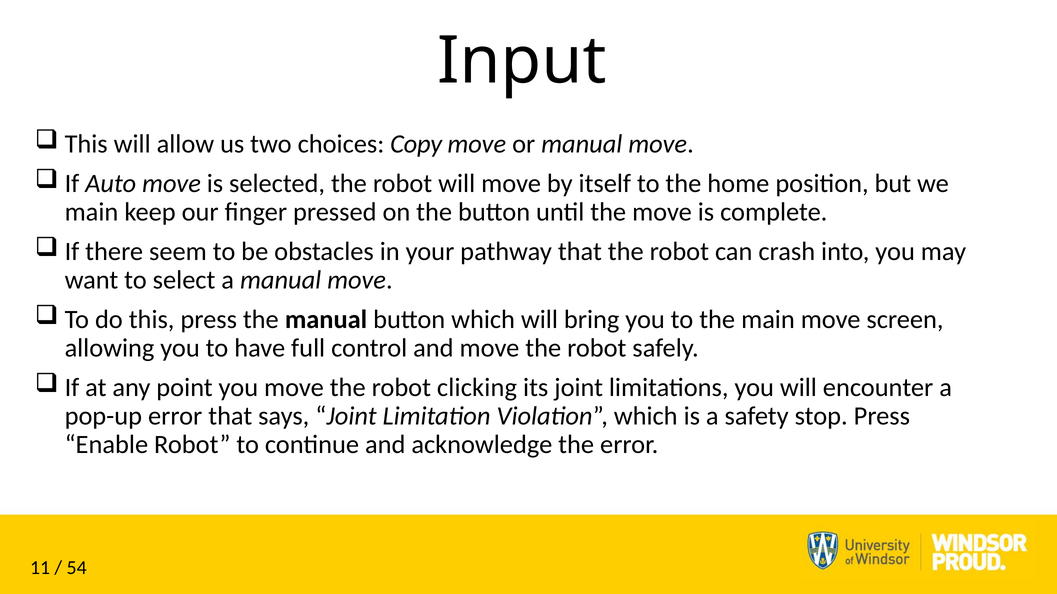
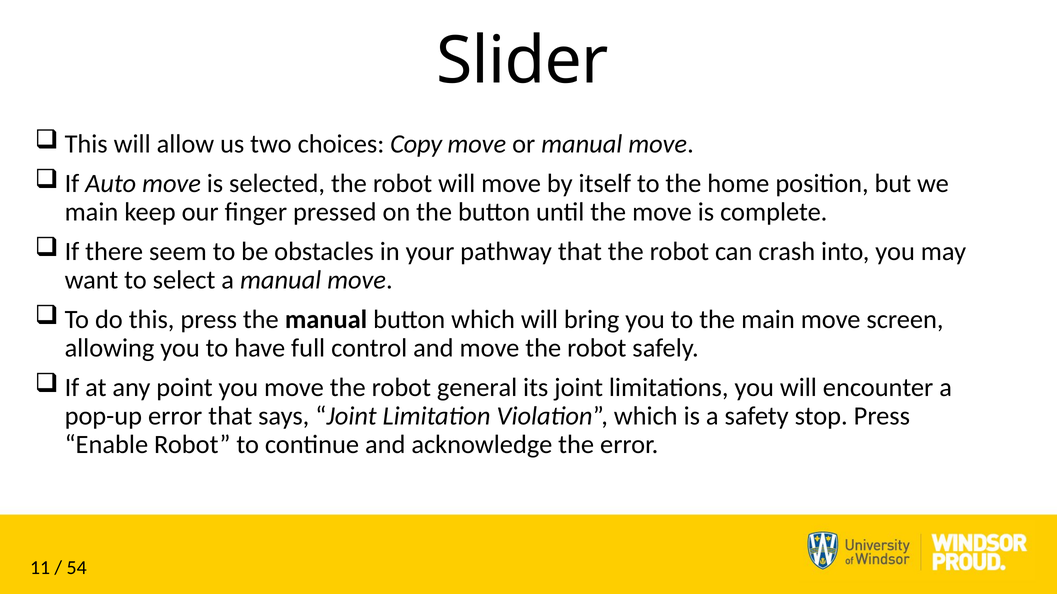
Input: Input -> Slider (522, 61)
clicking: clicking -> general (477, 388)
